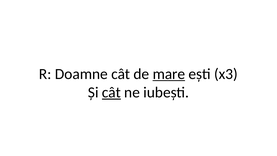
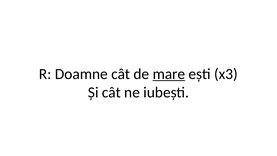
cât underline: present -> none (111, 92)
